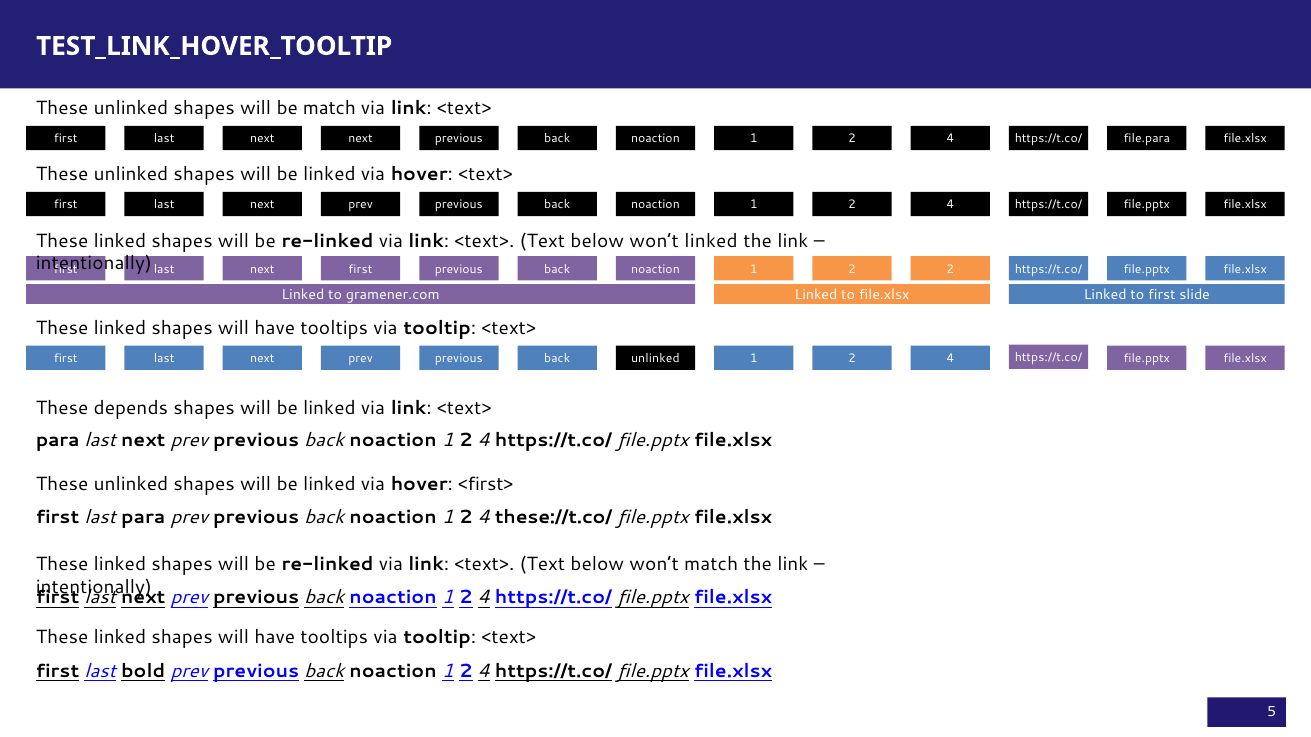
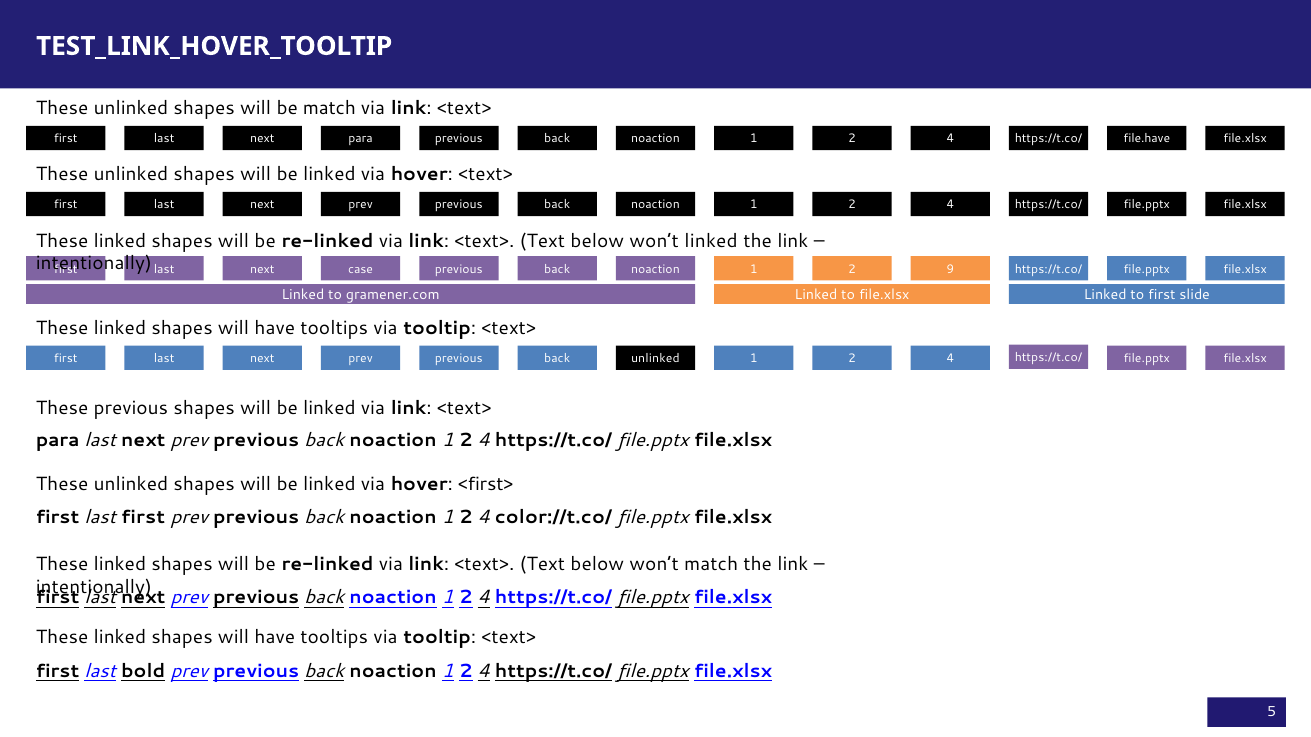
next next: next -> para (361, 139)
file.para: file.para -> file.have (1147, 139)
next first: first -> case (361, 269)
2 2: 2 -> 9 (950, 269)
These depends: depends -> previous (131, 408)
last para: para -> first (143, 517)
these://t.co/: these://t.co/ -> color://t.co/ (553, 517)
